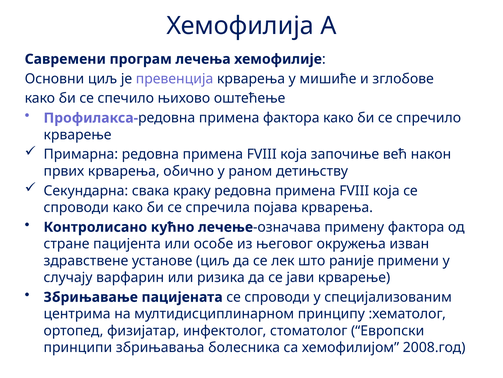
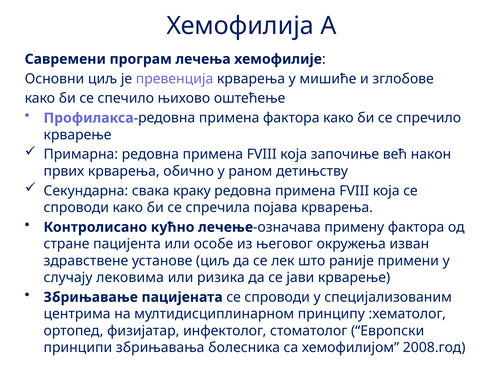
варфарин: варфарин -> лековима (130, 277)
